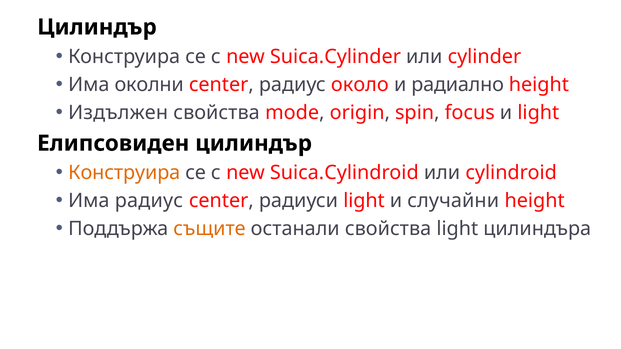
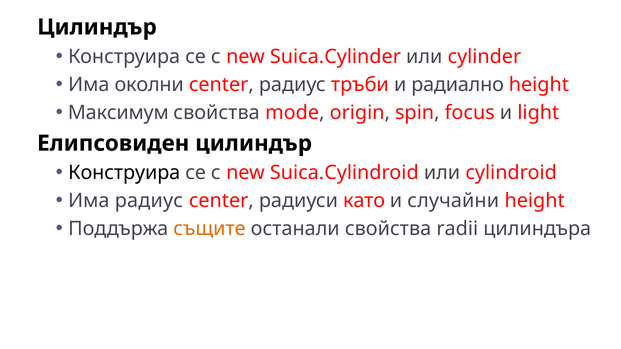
около: около -> тръби (360, 85)
Издължен: Издължен -> Максимум (118, 113)
Конструира colour: orange -> black (124, 173)
радиуси light: light -> като (364, 201)
свойства light: light -> radii (457, 229)
